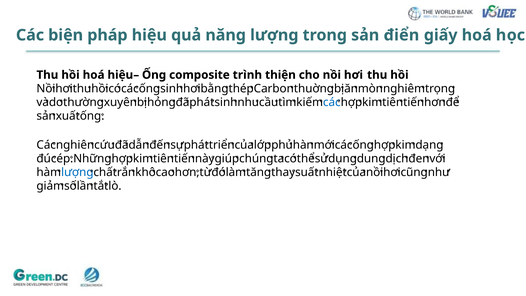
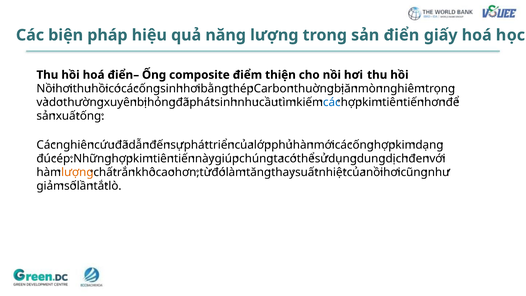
hiệu–: hiệu– -> điển– (123, 75)
trình: trình -> điểm (247, 75)
lượng colour: blue -> orange (77, 172)
